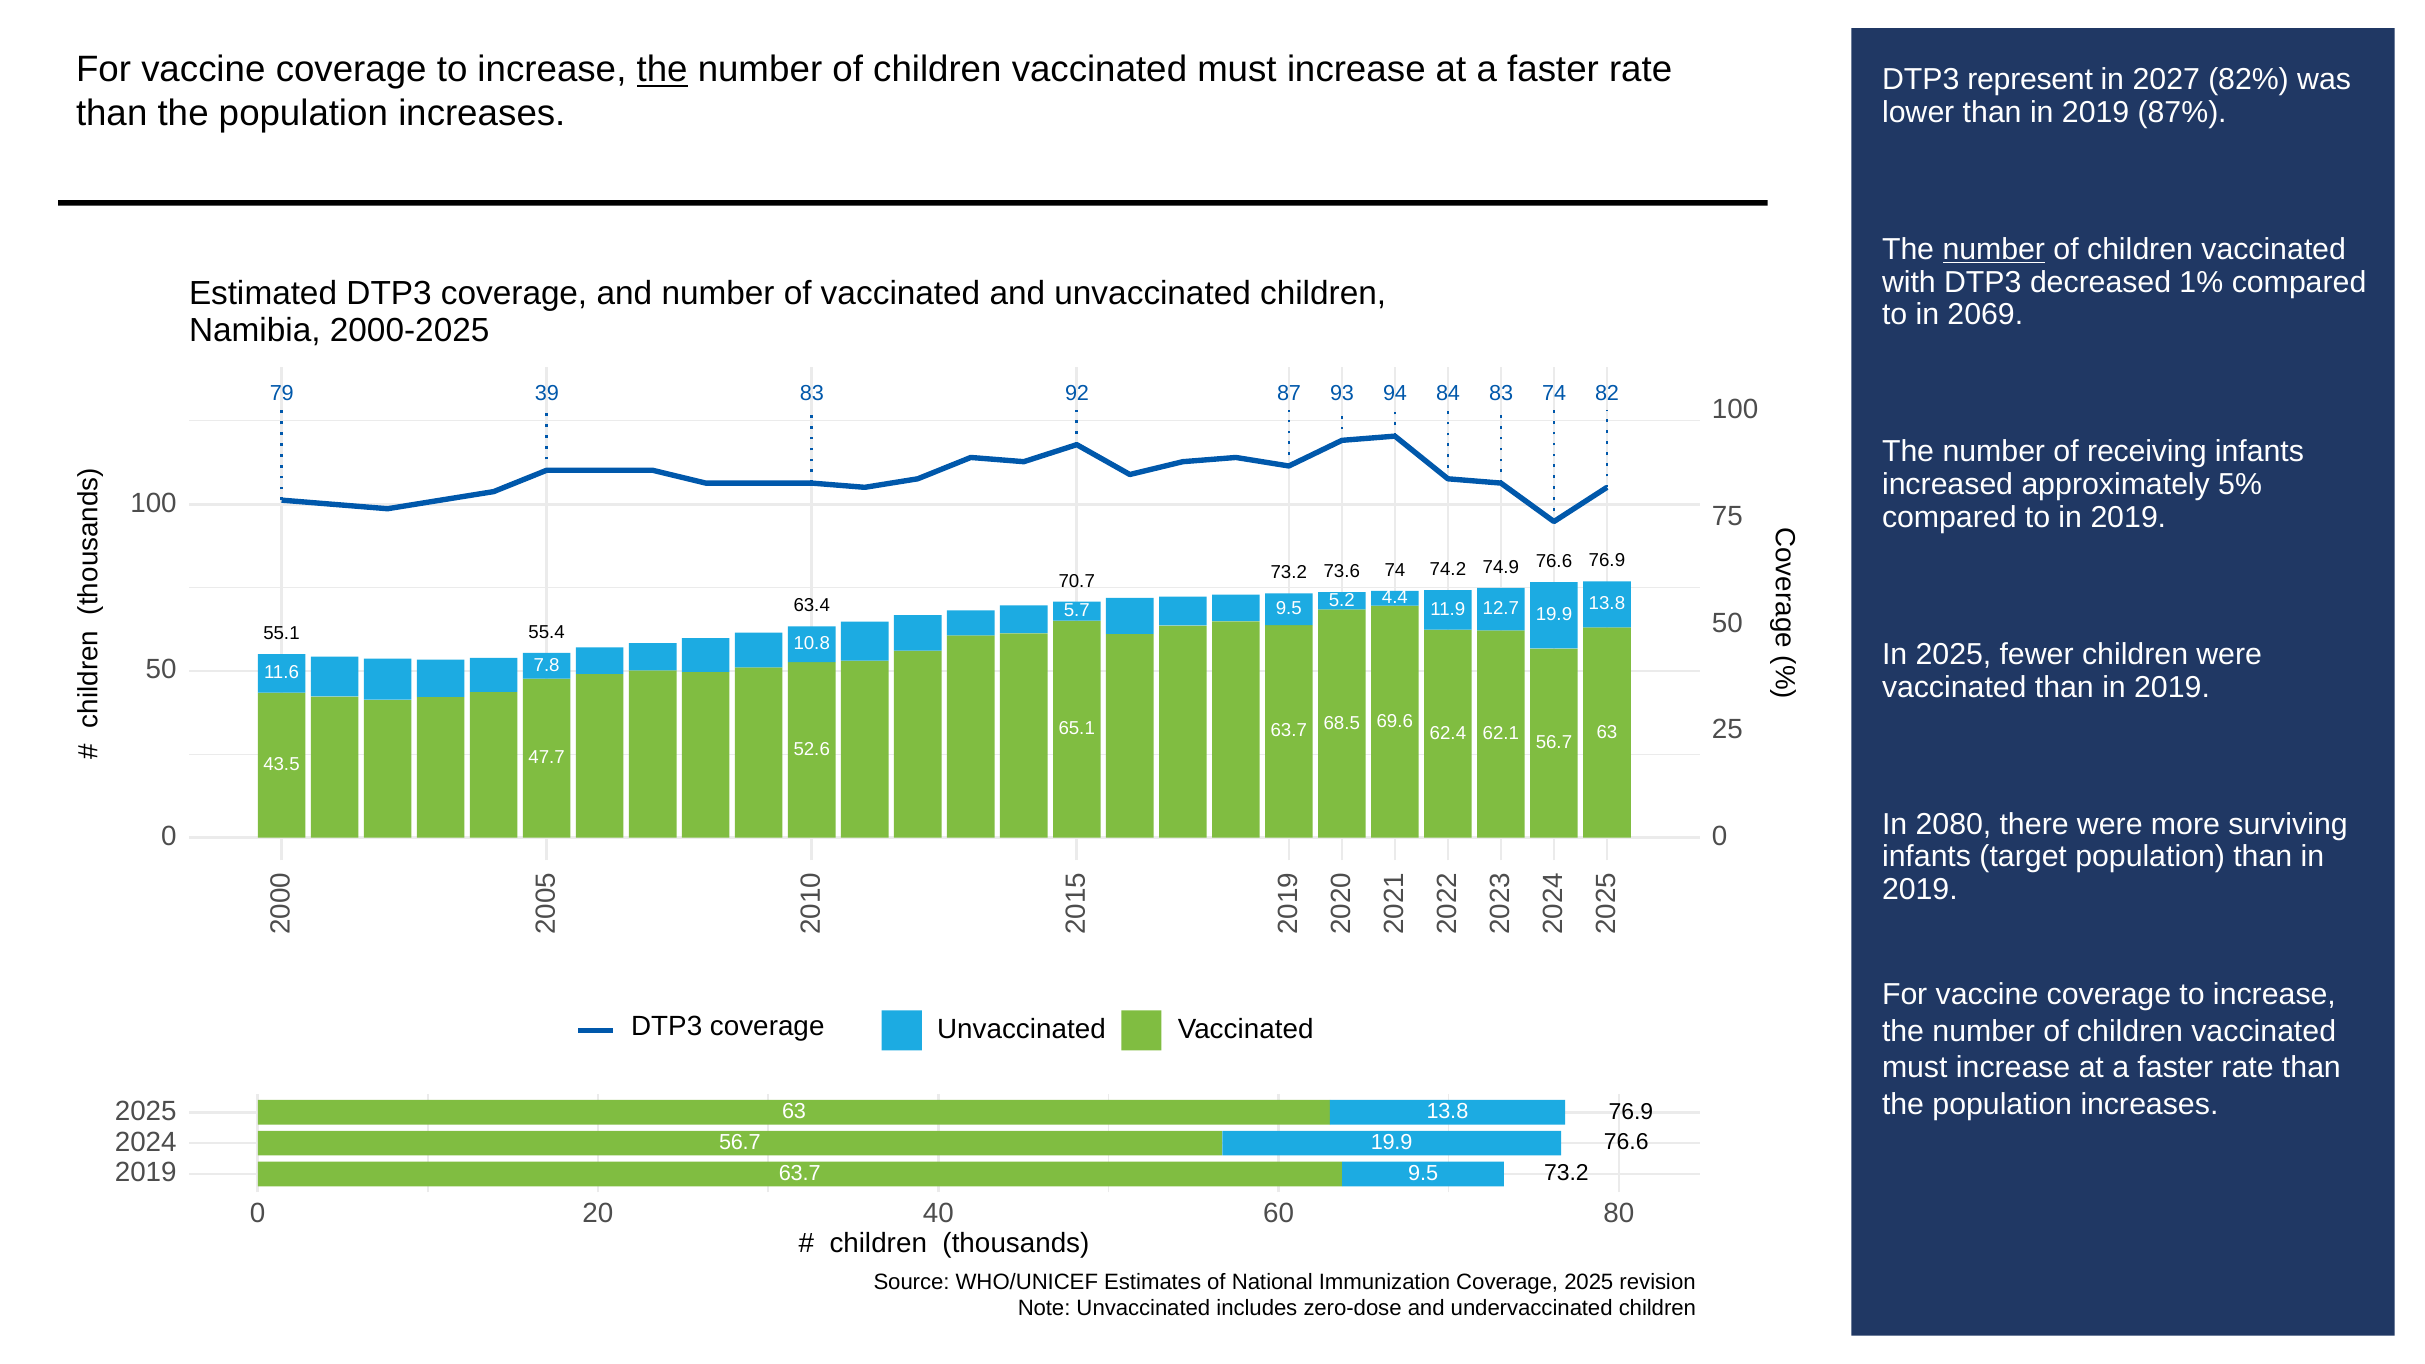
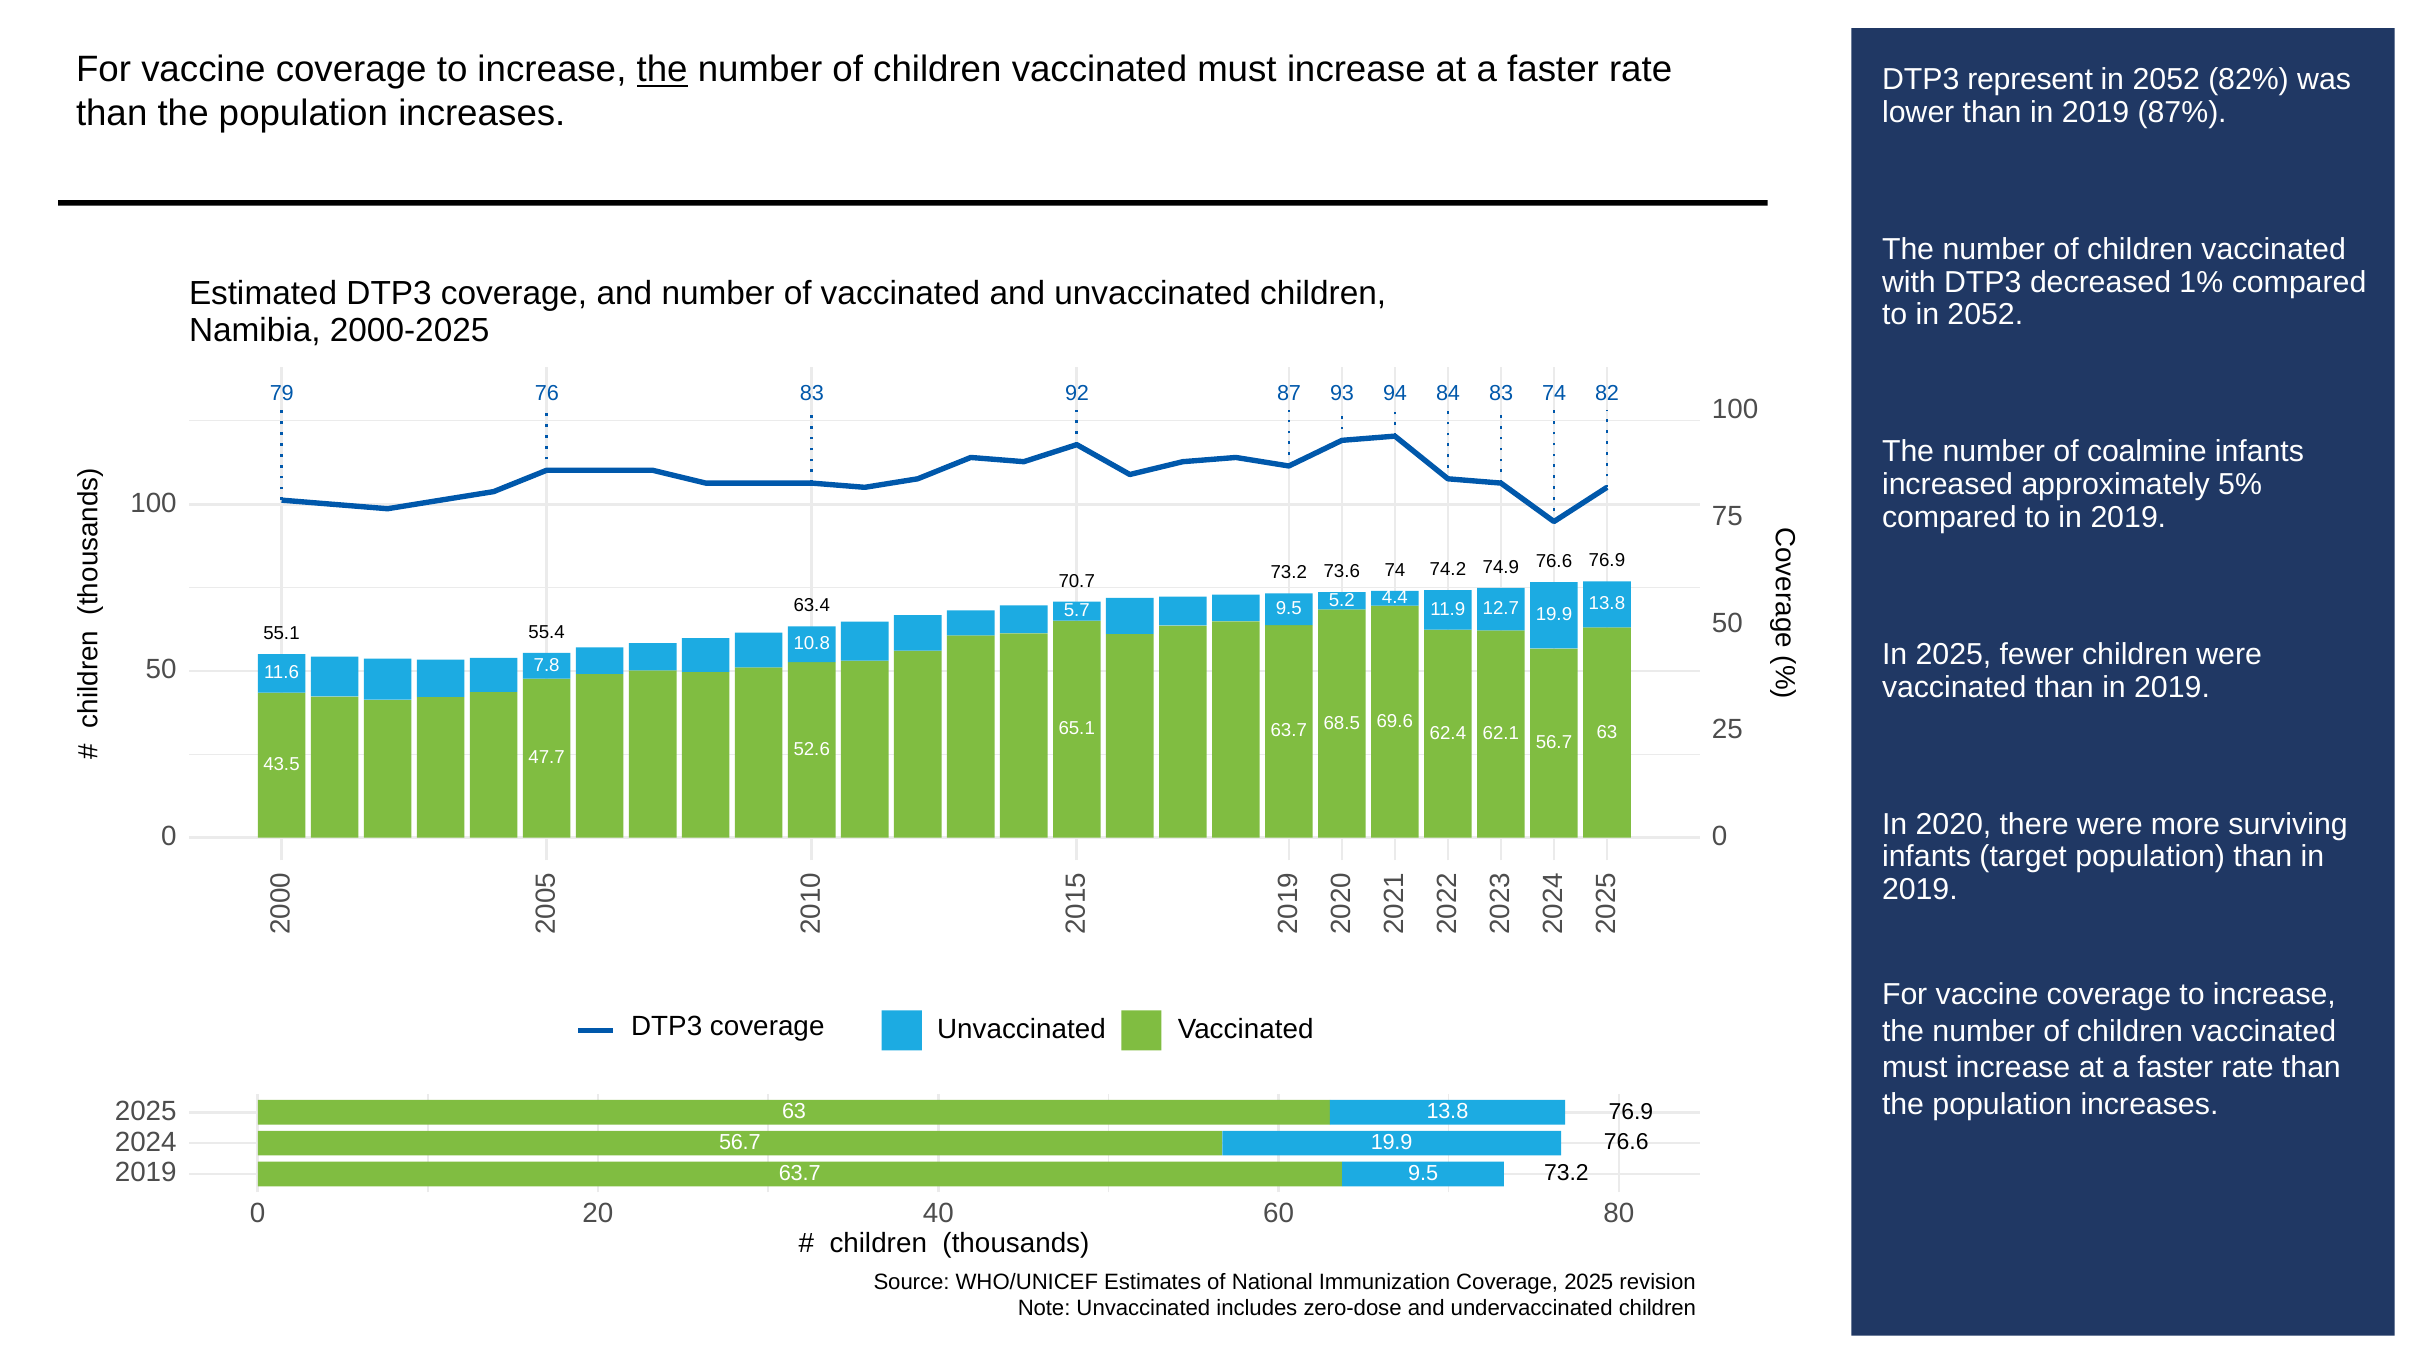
2027: 2027 -> 2052 (2166, 80)
number underline: present -> none (1994, 249)
to in 2069: 2069 -> 2052 (1985, 315)
39: 39 -> 76 (547, 393)
receiving: receiving -> coalmine (2147, 452)
2080: 2080 -> 2020 (1953, 824)
